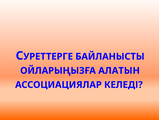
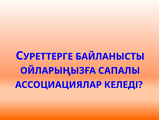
АЛАТЫН: АЛАТЫН -> САПАЛЫ (119, 70)
